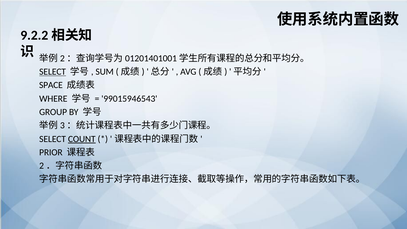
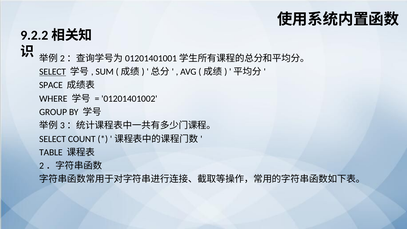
99015946543: 99015946543 -> 01201401002 (129, 99)
COUNT underline: present -> none (82, 139)
PRIOR: PRIOR -> TABLE (51, 152)
